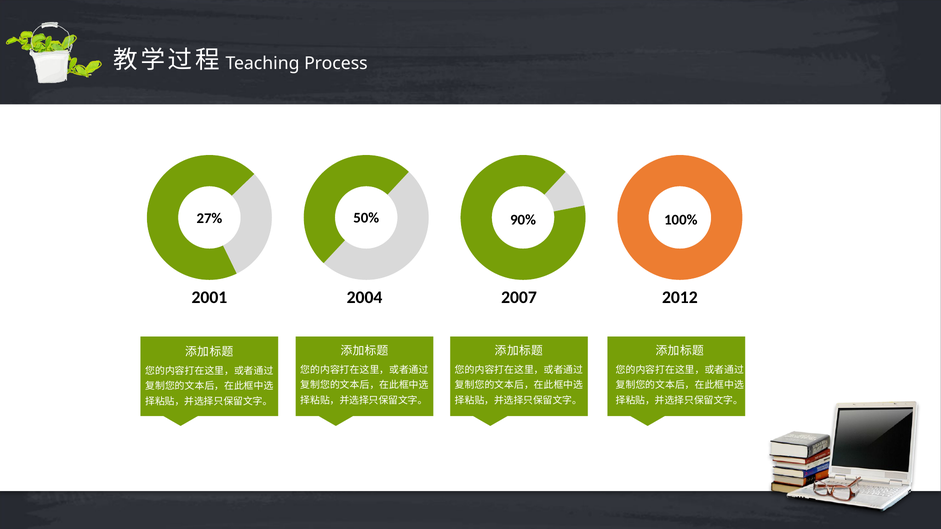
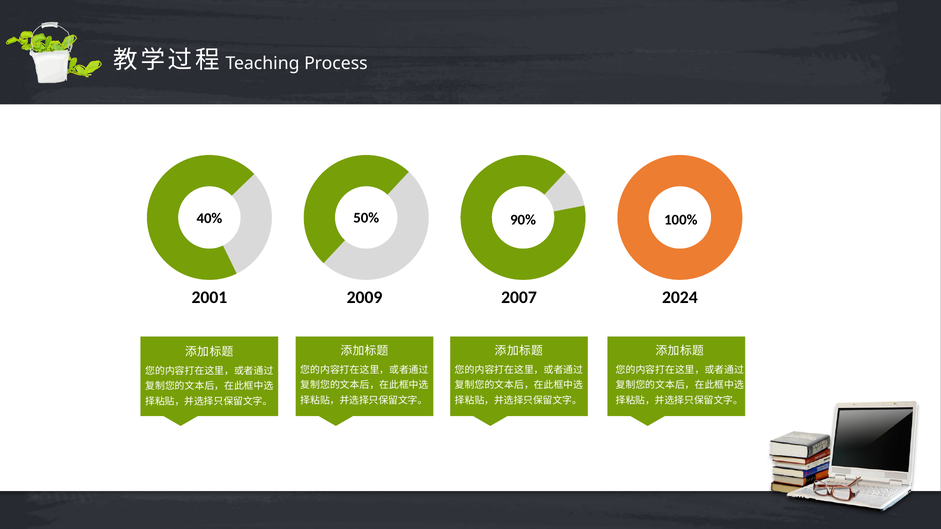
27%: 27% -> 40% (209, 219)
2004: 2004 -> 2009 (365, 297)
2012: 2012 -> 2024 (680, 297)
